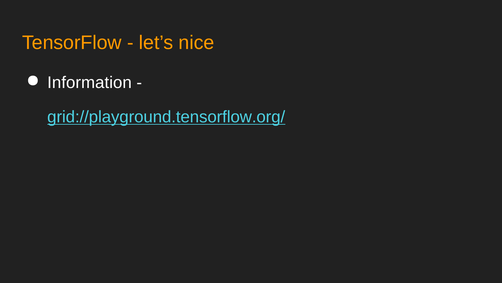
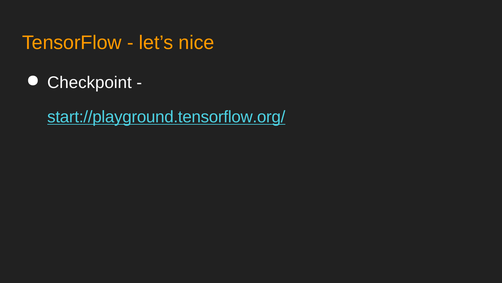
Information: Information -> Checkpoint (89, 83)
grid://playground.tensorflow.org/: grid://playground.tensorflow.org/ -> start://playground.tensorflow.org/ (166, 117)
